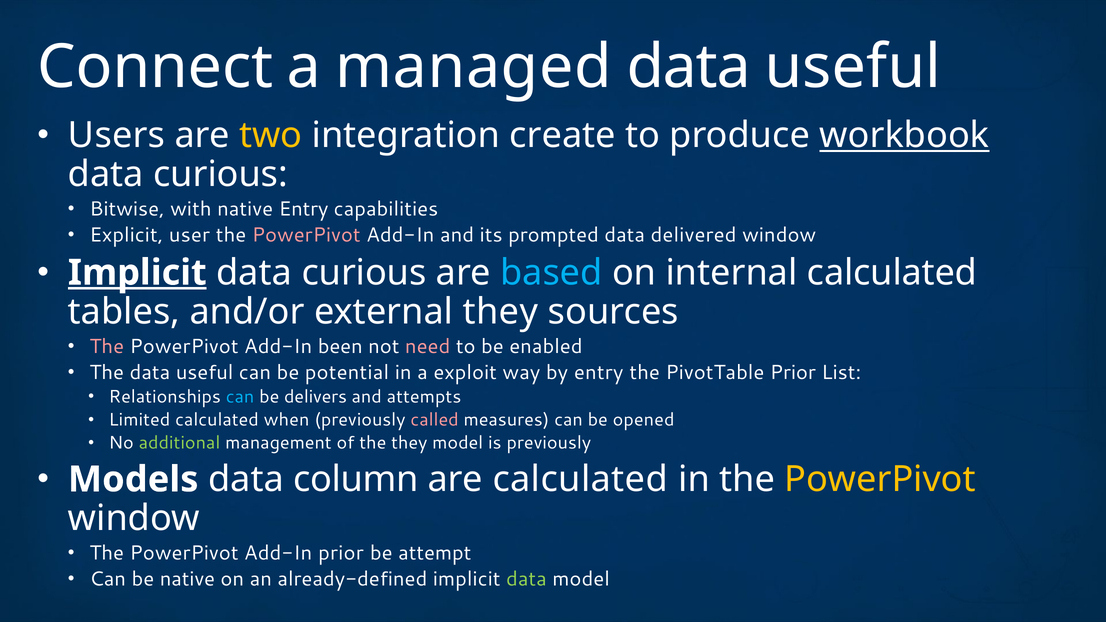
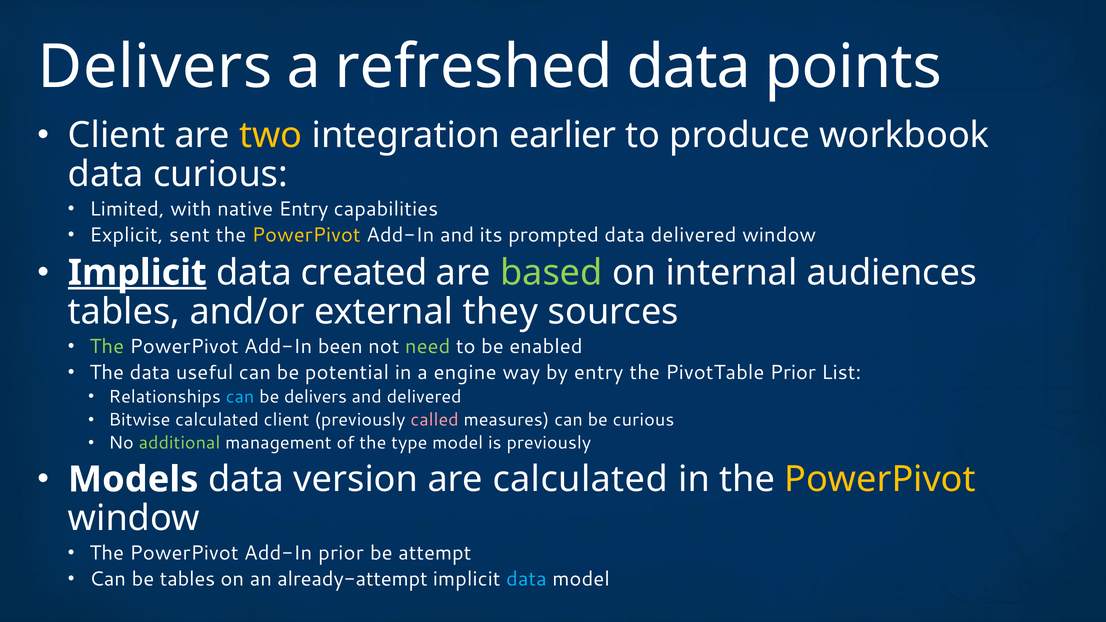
Connect: Connect -> Delivers (155, 67)
managed: managed -> refreshed (474, 67)
useful: useful -> points (853, 67)
Users: Users -> Client (117, 135)
create: create -> earlier (563, 135)
workbook underline: present -> none (904, 135)
Bitwise: Bitwise -> Limited (127, 209)
user: user -> sent (189, 235)
PowerPivot colour: pink -> yellow (306, 235)
curious: curious -> created (364, 273)
based colour: light blue -> light green (551, 273)
internal calculated: calculated -> audiences (892, 273)
The colour: pink -> light green (107, 346)
need colour: pink -> light green (428, 346)
exploit: exploit -> engine (465, 372)
and attempts: attempts -> delivered (424, 397)
Limited: Limited -> Bitwise (140, 420)
calculated when: when -> client (287, 420)
be opened: opened -> curious (644, 420)
the they: they -> type (409, 443)
column: column -> version (356, 479)
be native: native -> tables (187, 579)
already-defined: already-defined -> already-attempt (352, 579)
data colour: light green -> light blue (526, 579)
